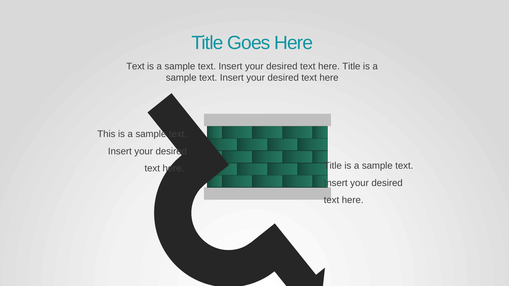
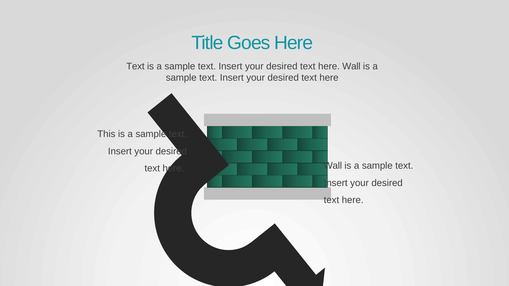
Title: Title -> Wall (351, 66)
Title: Title -> Wall (333, 166)
